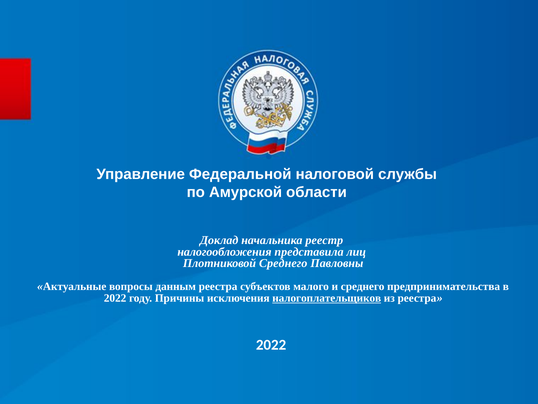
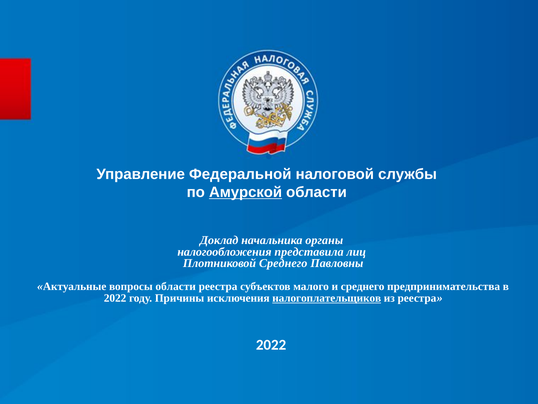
Амурской underline: none -> present (246, 192)
реестр: реестр -> органы (324, 240)
вопросы данным: данным -> области (176, 286)
